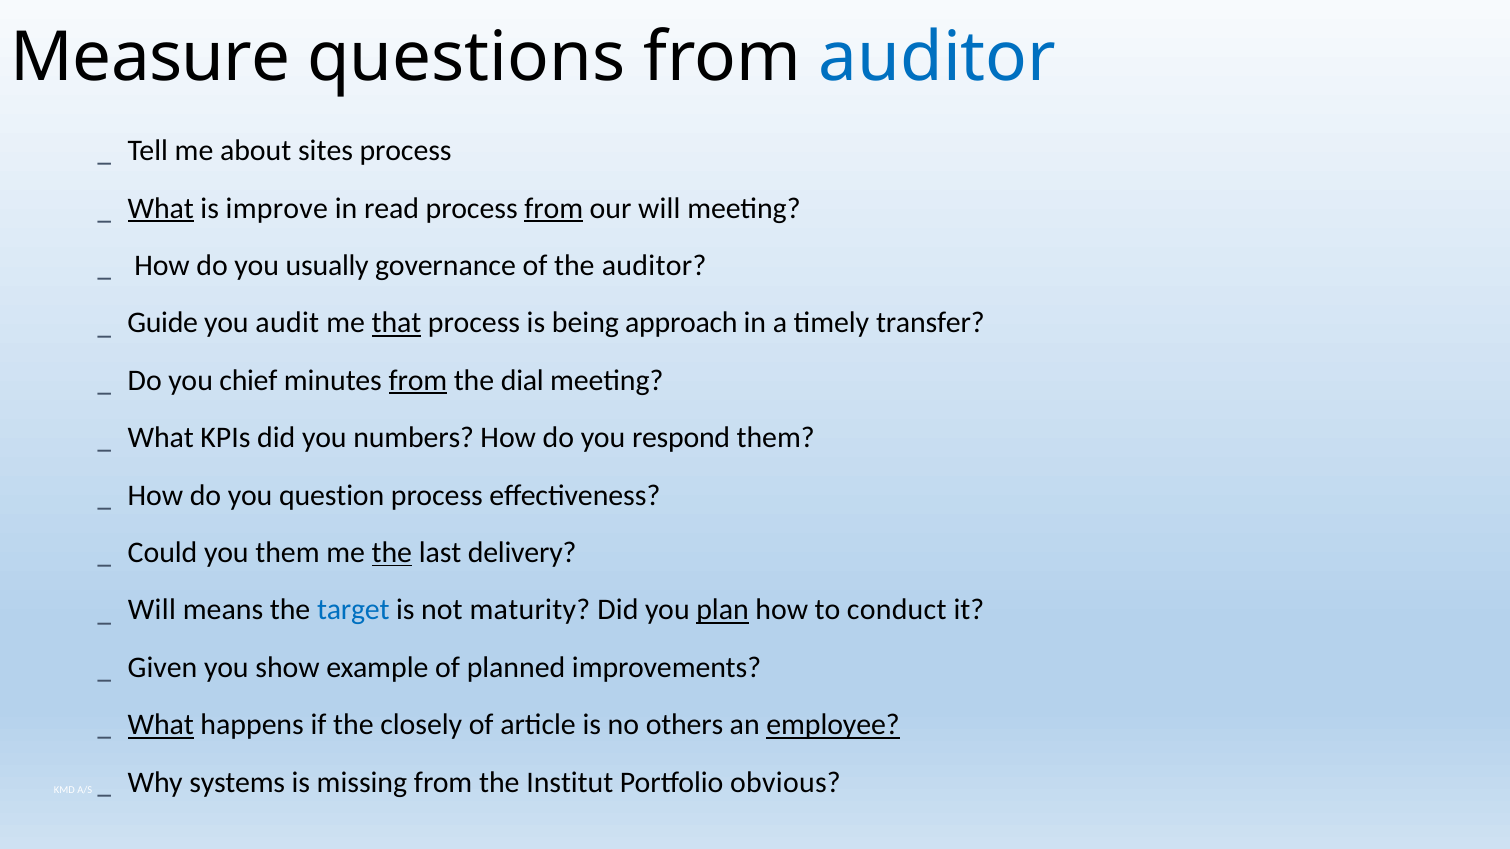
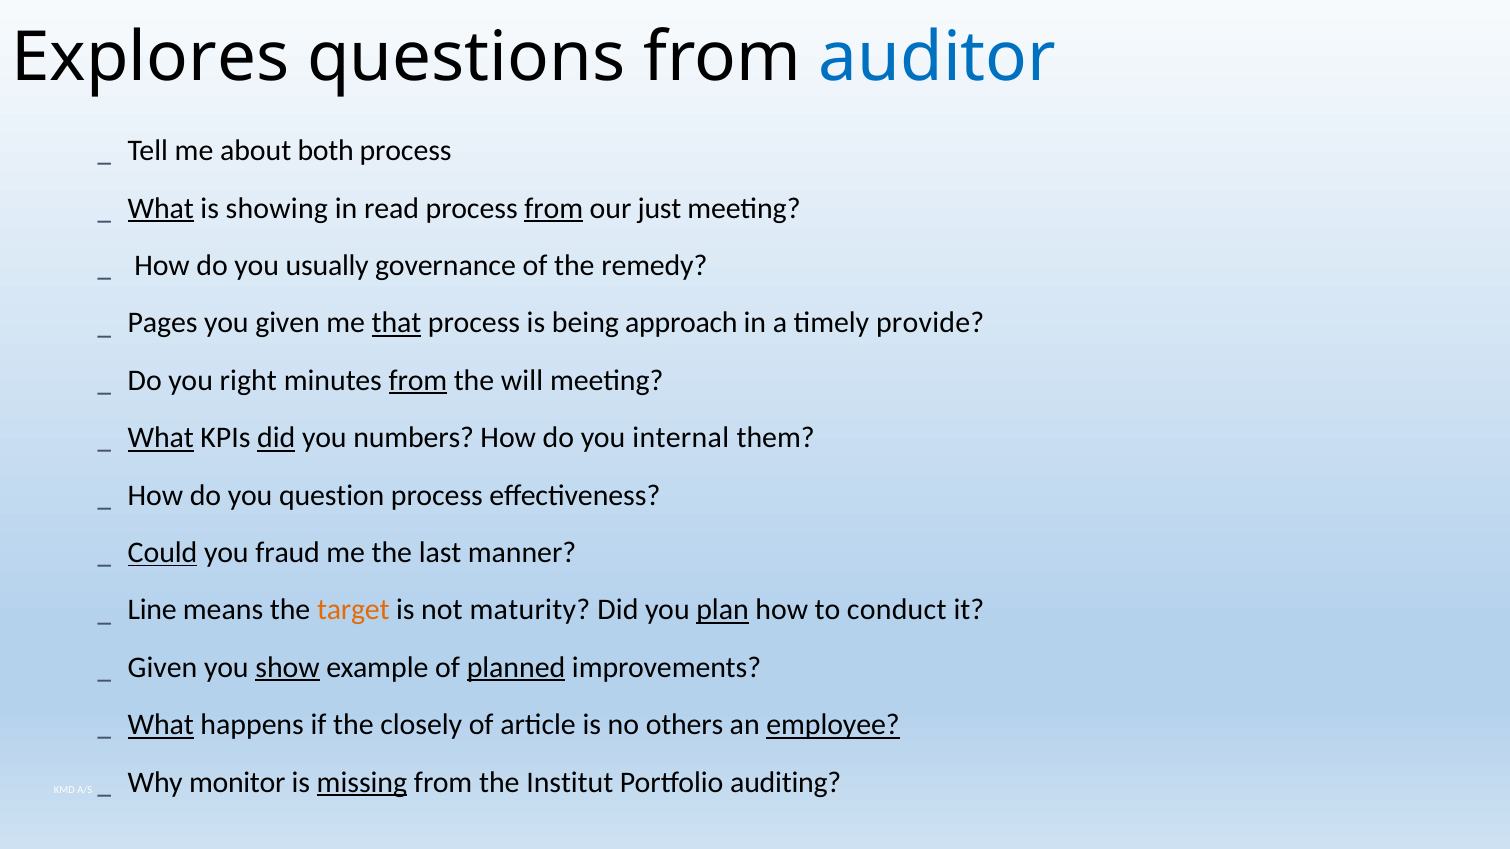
Measure: Measure -> Explores (150, 57)
sites: sites -> both (326, 151)
improve: improve -> showing (277, 208)
our will: will -> just (660, 208)
the auditor: auditor -> remedy (654, 266)
Guide: Guide -> Pages (163, 323)
you audit: audit -> given (288, 323)
transfer: transfer -> provide (930, 323)
chief: chief -> right (248, 381)
dial: dial -> will (522, 381)
What underline: none -> present (161, 438)
did underline: none -> present (276, 438)
respond: respond -> internal (681, 438)
Could underline: none -> present (163, 553)
you them: them -> fraud (288, 553)
the underline: present -> none (392, 553)
delivery: delivery -> manner (522, 553)
Will: Will -> Line (152, 610)
target colour: blue -> orange (353, 610)
show underline: none -> present (288, 668)
planned underline: none -> present (516, 668)
systems: systems -> monitor (237, 783)
missing underline: none -> present (362, 783)
obvious: obvious -> auditing (786, 783)
